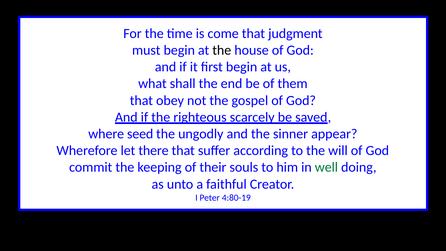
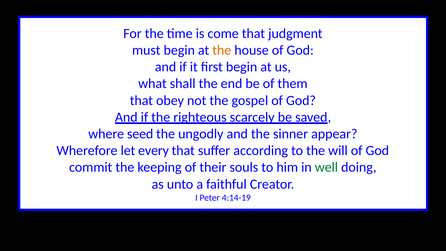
the colour: black -> orange (222, 50)
there: there -> every (154, 151)
4:80-19: 4:80-19 -> 4:14-19 (236, 198)
